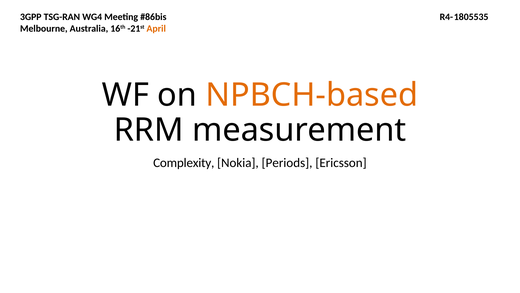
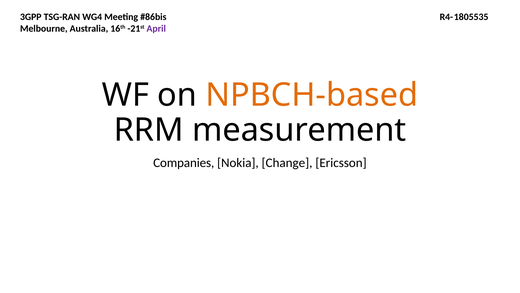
April colour: orange -> purple (156, 29)
Complexity: Complexity -> Companies (184, 163)
Periods: Periods -> Change (287, 163)
